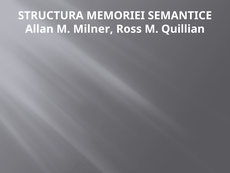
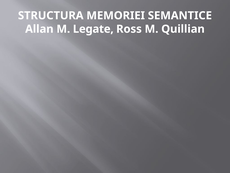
Milner: Milner -> Legate (93, 29)
